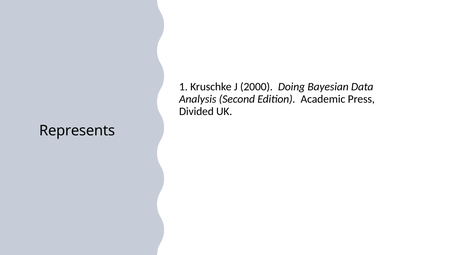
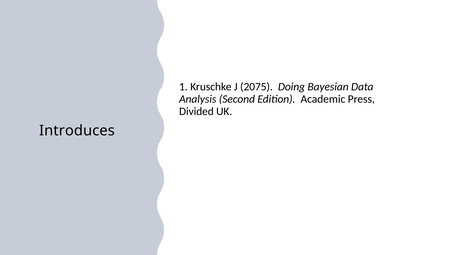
2000: 2000 -> 2075 (256, 87)
Represents: Represents -> Introduces (77, 131)
